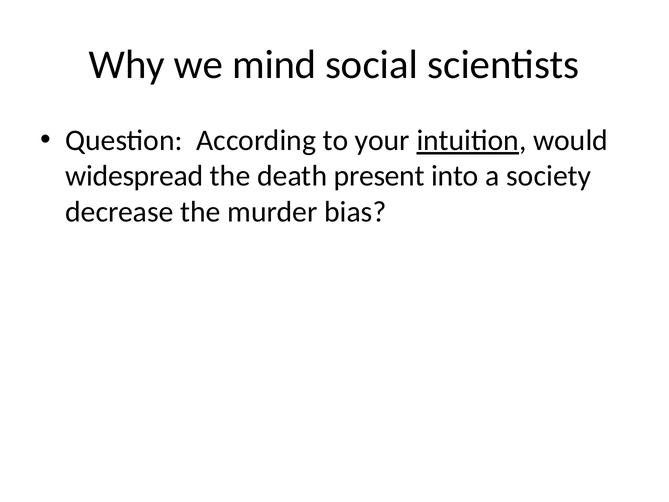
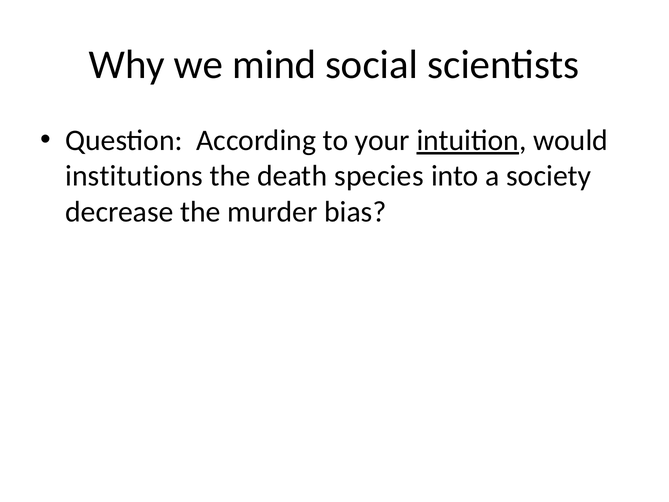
widespread: widespread -> institutions (134, 176)
present: present -> species (379, 176)
